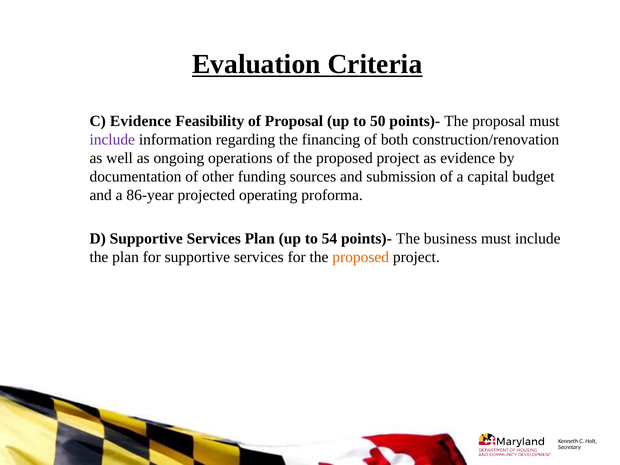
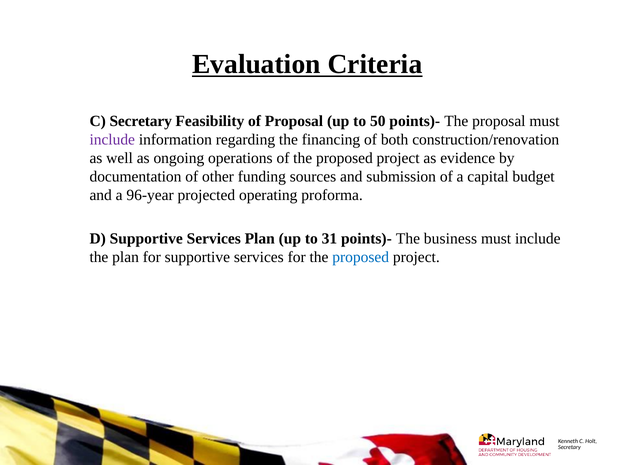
C Evidence: Evidence -> Secretary (141, 121)
86-year: 86-year -> 96-year (150, 195)
54: 54 -> 31 (329, 239)
proposed colour: orange -> blue (361, 257)
